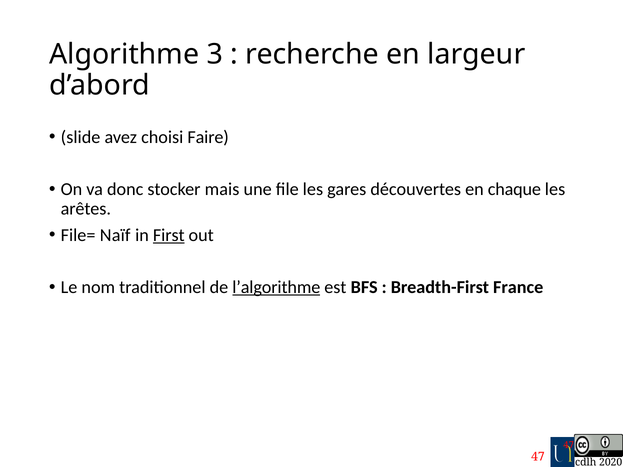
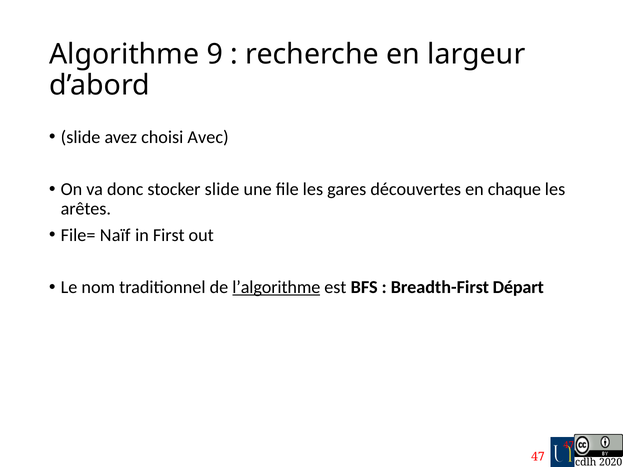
3: 3 -> 9 (215, 54)
Faire: Faire -> Avec (208, 137)
stocker mais: mais -> slide (222, 189)
First underline: present -> none (169, 235)
France: France -> Départ (518, 287)
